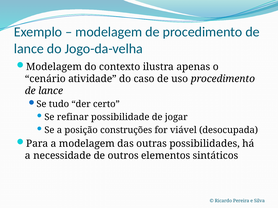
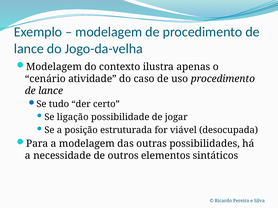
refinar: refinar -> ligação (73, 117)
construções: construções -> estruturada (126, 130)
